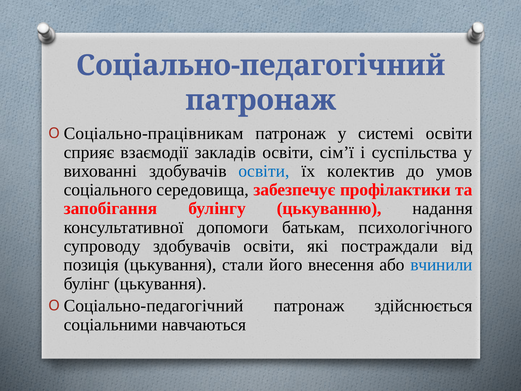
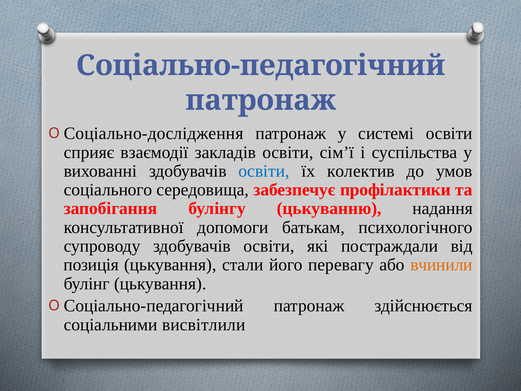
Соціально-працівникам: Соціально-працівникам -> Соціально-дослідження (154, 133)
внесення: внесення -> перевагу (341, 265)
вчинили colour: blue -> orange (441, 265)
навчаються: навчаються -> висвітлили (204, 324)
